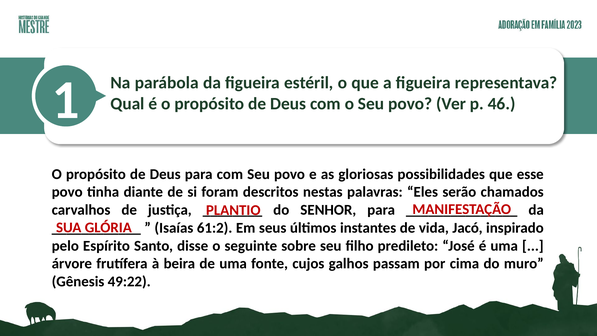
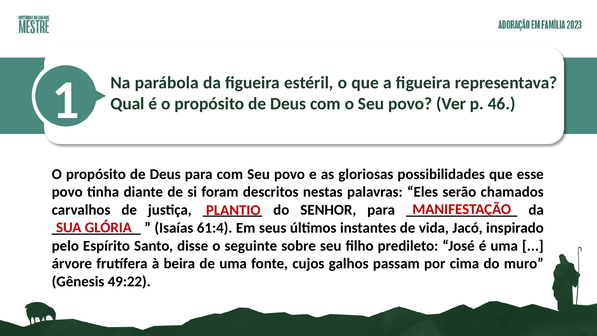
61:2: 61:2 -> 61:4 (215, 228)
